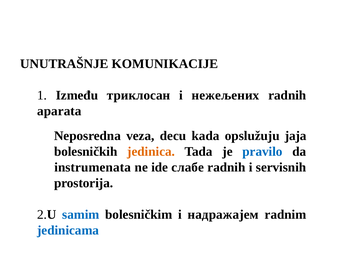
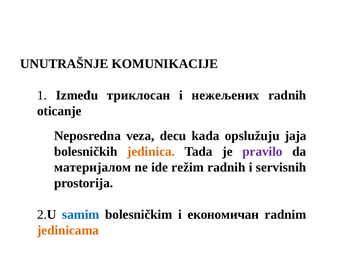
aparata: aparata -> oticanje (59, 111)
pravilo colour: blue -> purple (262, 152)
instrumenata: instrumenata -> материјалом (93, 168)
слабе: слабе -> režim (188, 168)
надражајем: надражајем -> економичан (223, 215)
jedinicama colour: blue -> orange (68, 231)
